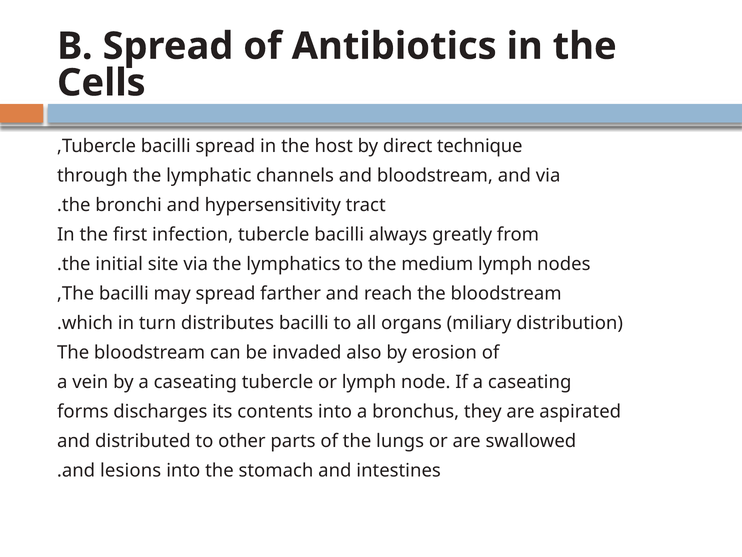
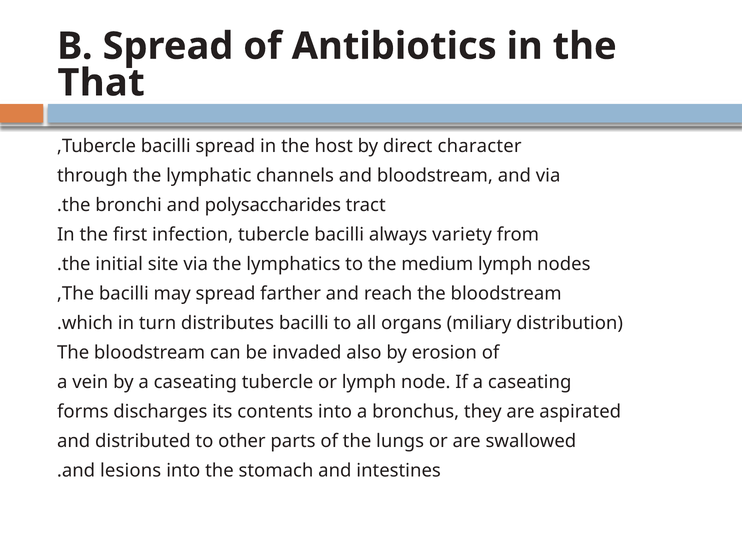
Cells: Cells -> That (101, 83)
technique: technique -> character (480, 146)
hypersensitivity: hypersensitivity -> polysaccharides (273, 205)
greatly: greatly -> variety (462, 234)
